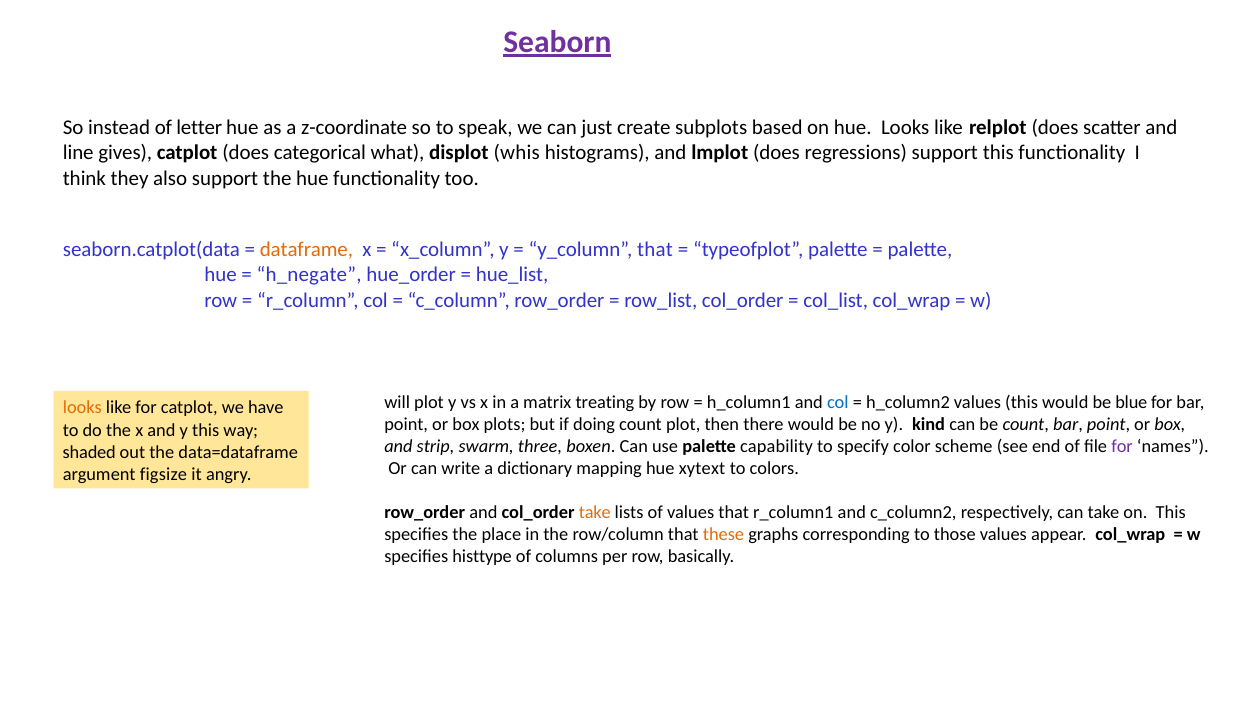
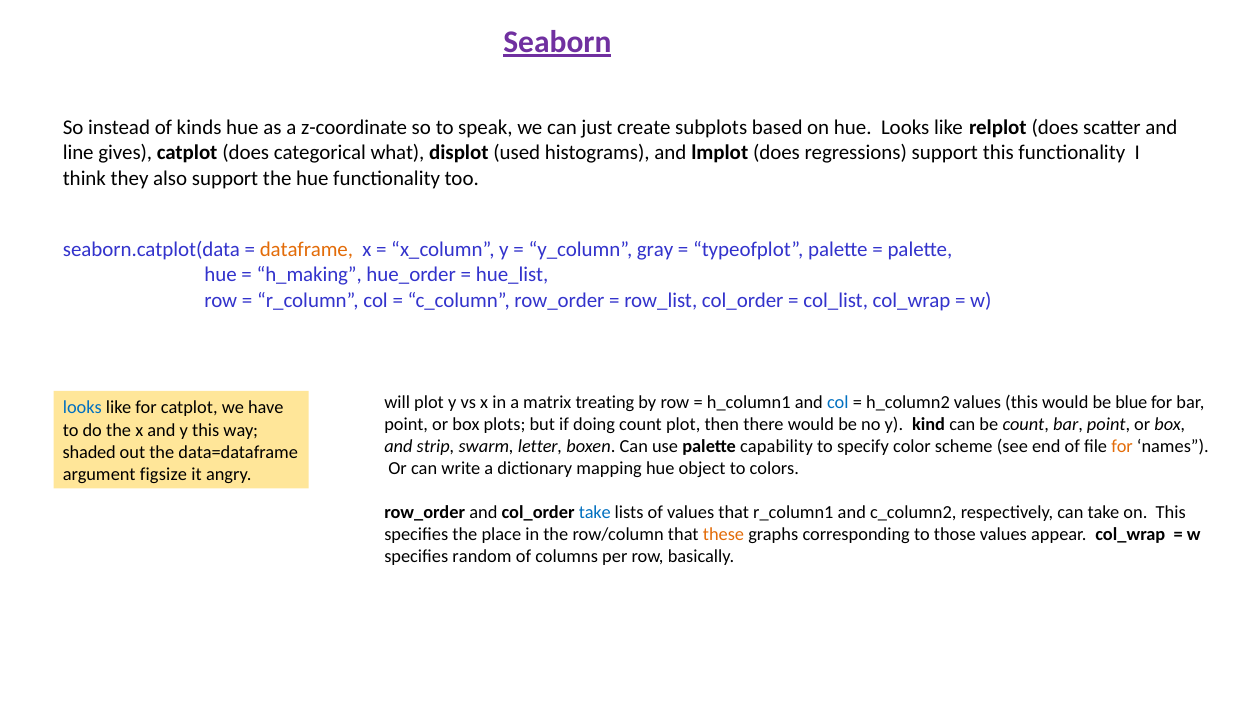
letter: letter -> kinds (199, 128)
whis: whis -> used (517, 153)
y_column that: that -> gray (655, 250)
h_negate: h_negate -> h_making (309, 275)
looks colour: orange -> blue (82, 408)
three: three -> letter (540, 446)
for colour: purple -> orange (1122, 446)
xytext: xytext -> object (702, 468)
take colour: orange -> blue (595, 513)
histtype: histtype -> random (482, 557)
